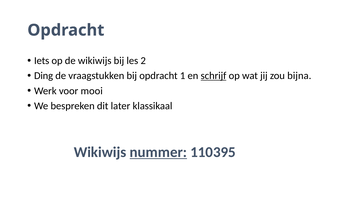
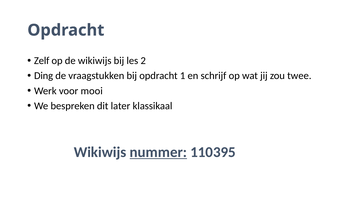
Iets: Iets -> Zelf (42, 61)
schrijf underline: present -> none (213, 76)
bijna: bijna -> twee (299, 76)
